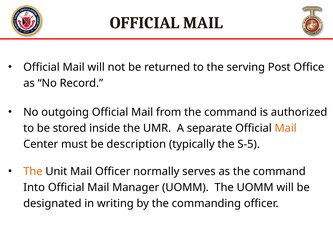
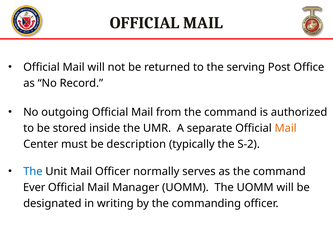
S-5: S-5 -> S-2 (249, 144)
The colour: orange -> blue (33, 171)
Into: Into -> Ever (34, 187)
